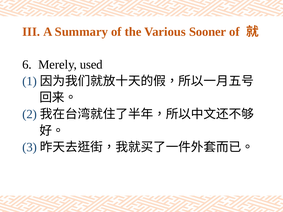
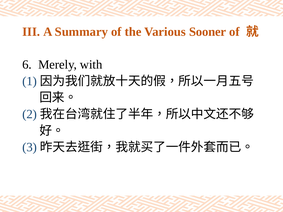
used: used -> with (91, 65)
